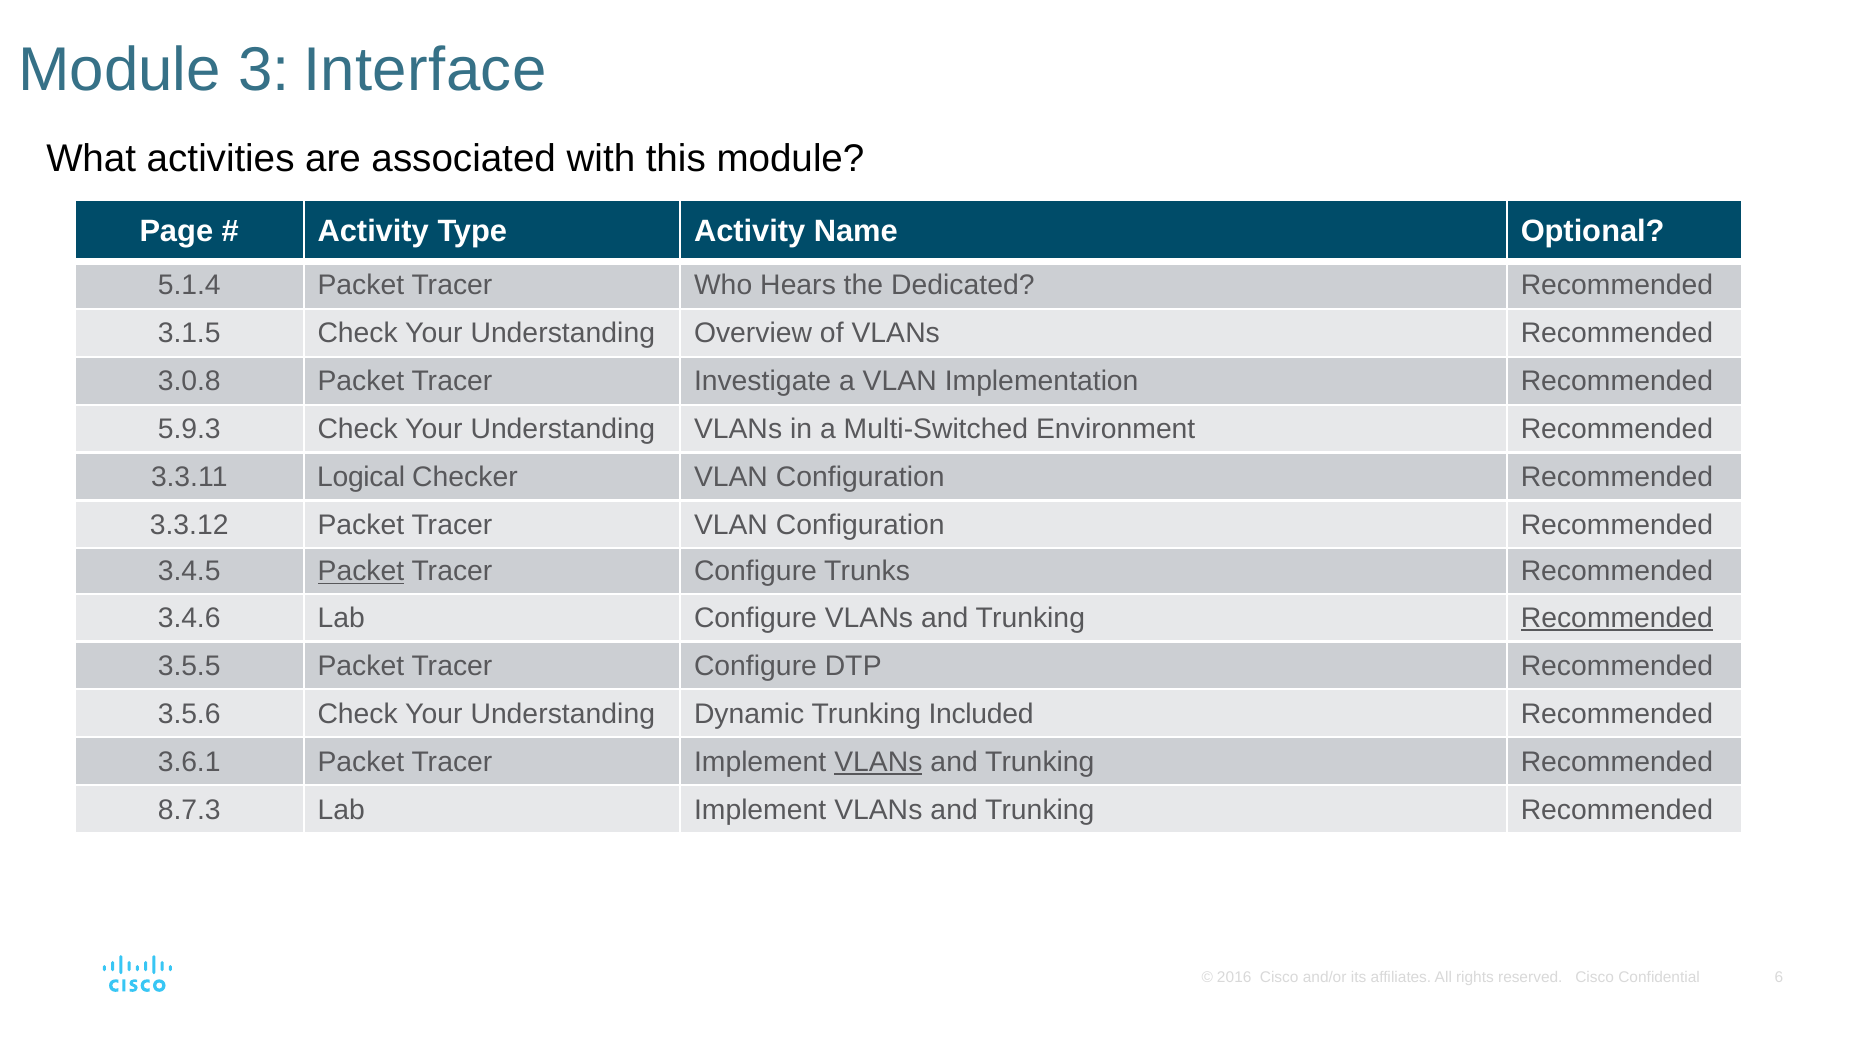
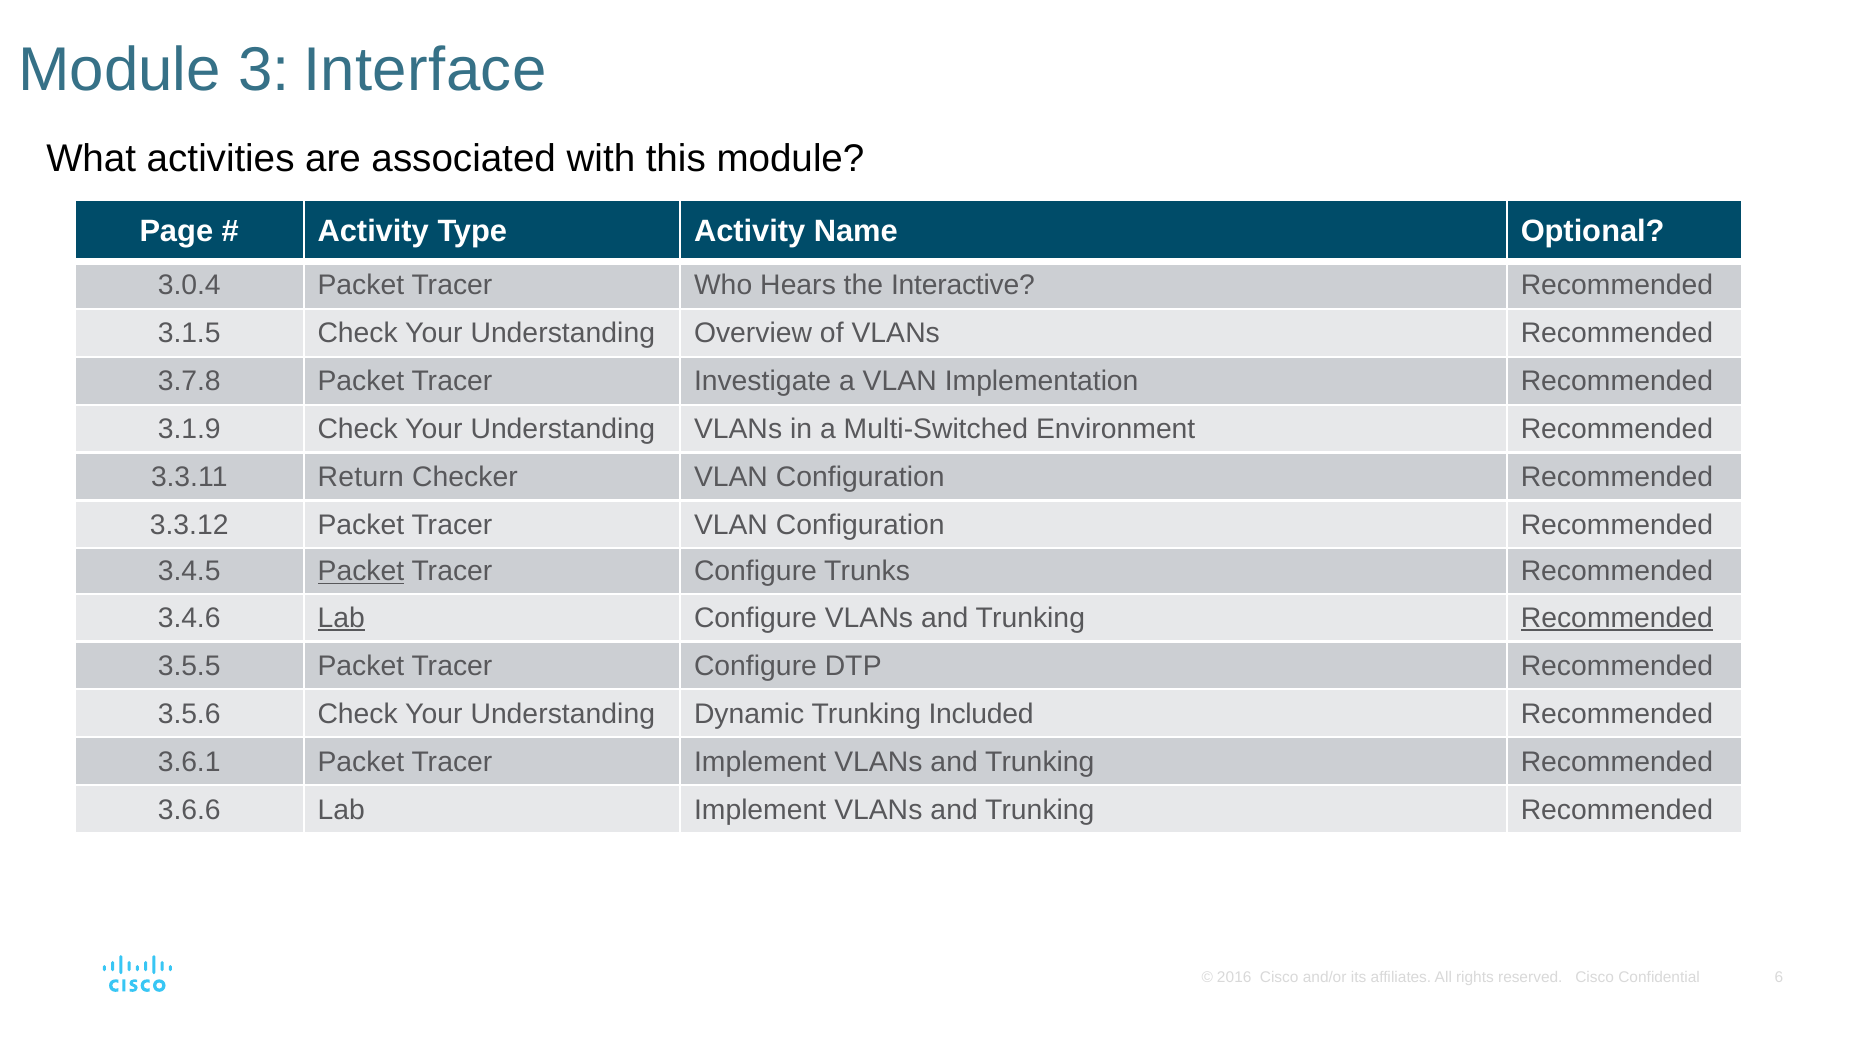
5.1.4: 5.1.4 -> 3.0.4 (189, 286)
Dedicated: Dedicated -> Interactive (963, 286)
3.0.8: 3.0.8 -> 3.7.8 (189, 381)
5.9.3: 5.9.3 -> 3.1.9 (189, 429)
Logical: Logical -> Return (361, 477)
Lab underline: none -> present (341, 618)
VLANs underline: present -> none (878, 762)
8.7.3: 8.7.3 -> 3.6.6 (189, 810)
